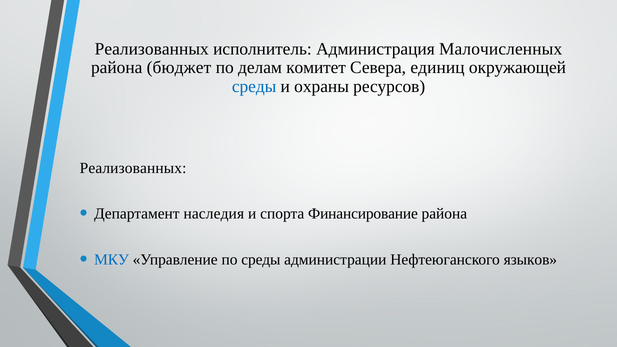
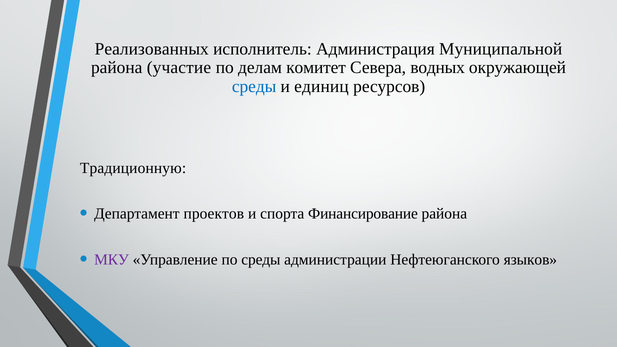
Малочисленных: Малочисленных -> Муниципальной (501, 49)
бюджет: бюджет -> участие (179, 68)
единиц: единиц -> водных (438, 68)
охраны: охраны -> единиц (321, 87)
Реализованных: Реализованных -> Традиционную (133, 168)
наследия: наследия -> проектов (214, 214)
МКУ colour: blue -> purple (112, 260)
